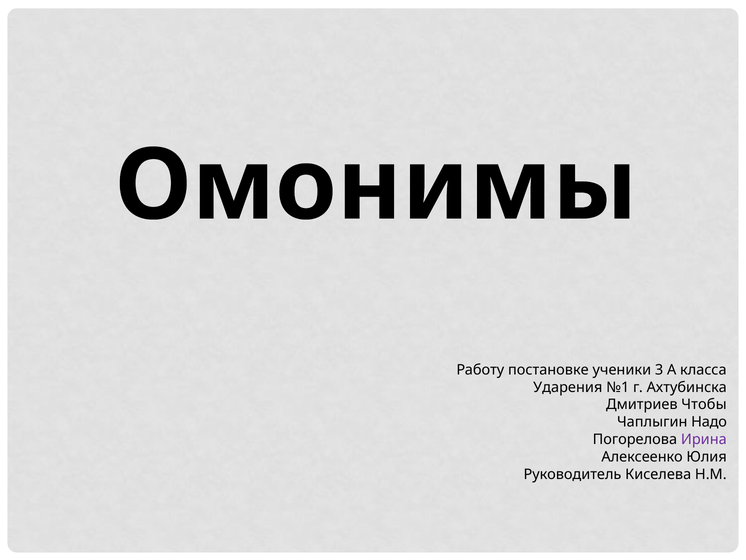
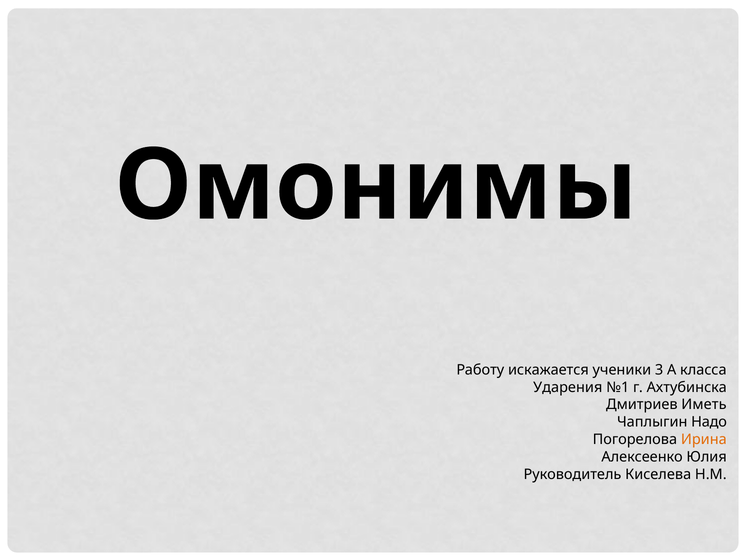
постановке: постановке -> искажается (548, 370)
Чтобы: Чтобы -> Иметь (704, 404)
Ирина colour: purple -> orange (704, 439)
